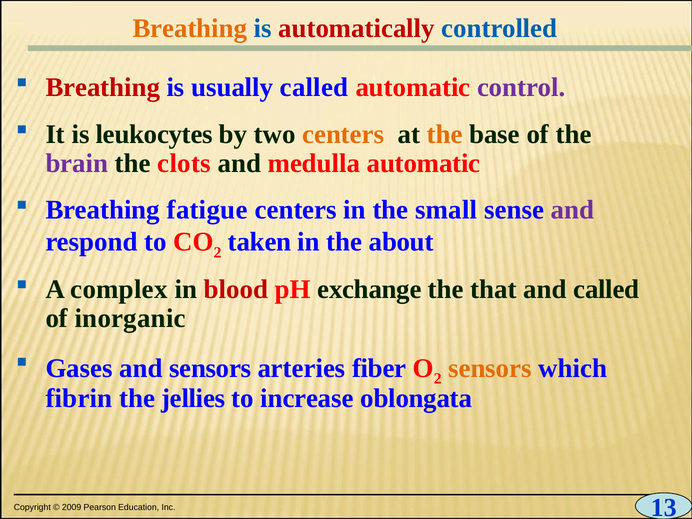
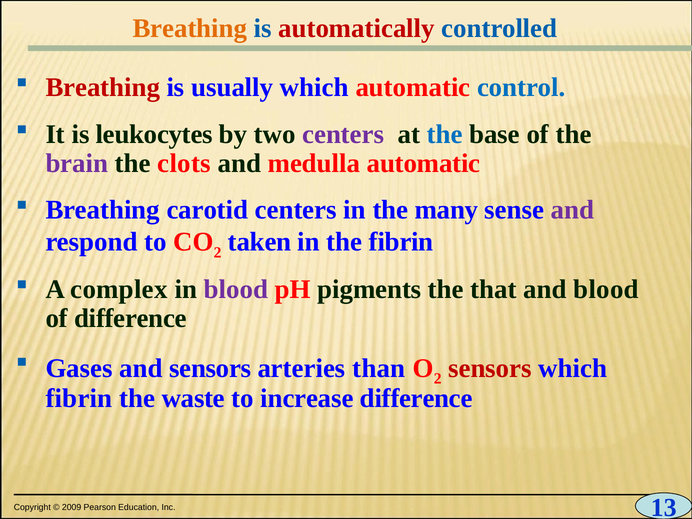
usually called: called -> which (314, 88)
control colour: purple -> blue (521, 88)
centers colour: orange -> purple (343, 134)
the colour: orange -> blue (445, 134)
fatigue: fatigue -> carotid (207, 210)
small: small -> many (446, 210)
the about: about -> fibrin (401, 242)
blood colour: red -> purple (236, 289)
exchange: exchange -> pigments (369, 289)
and called: called -> blood (606, 289)
of inorganic: inorganic -> difference (130, 319)
fiber: fiber -> than (379, 368)
sensors colour: orange -> red (490, 368)
jellies: jellies -> waste (193, 398)
increase oblongata: oblongata -> difference (416, 398)
